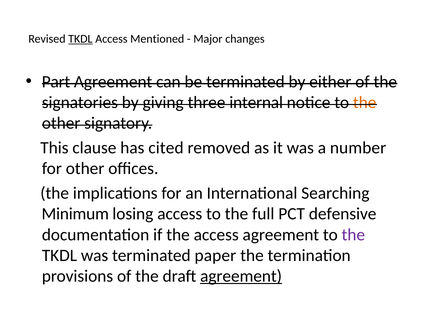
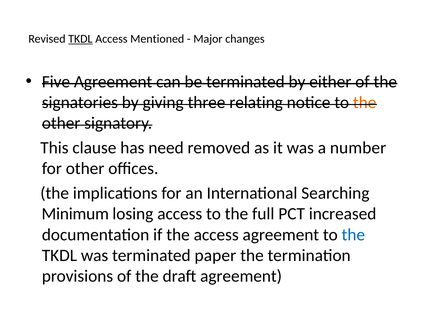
Part: Part -> Five (56, 82)
internal: internal -> relating (256, 102)
cited: cited -> need (166, 148)
defensive: defensive -> increased (343, 214)
the colour: purple -> blue (353, 234)
agreement underline: present -> none (241, 276)
